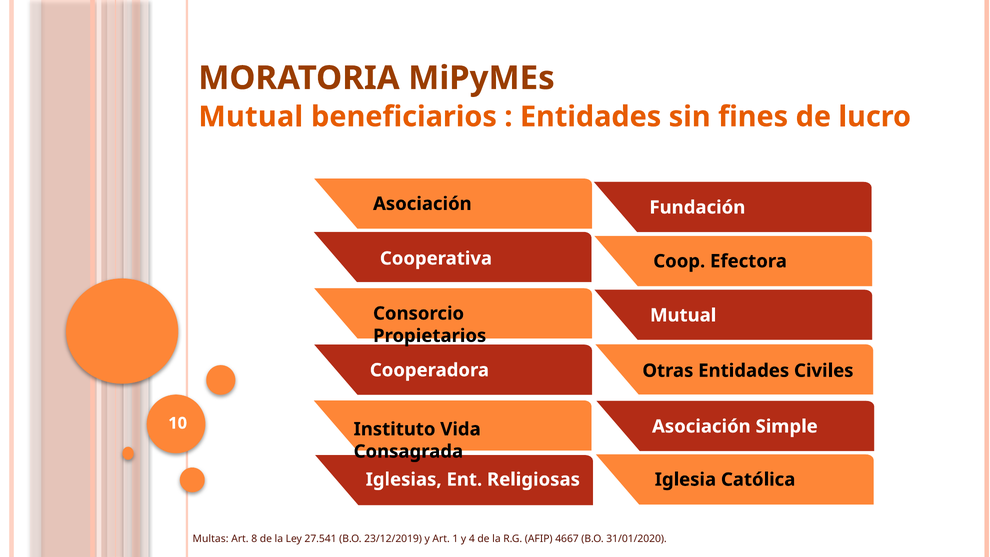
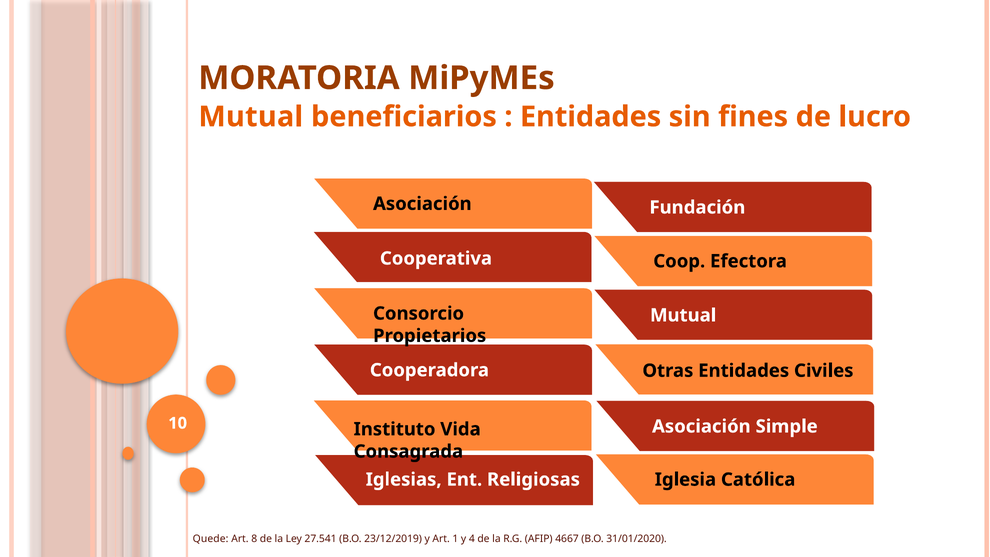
Multas: Multas -> Quede (211, 539)
